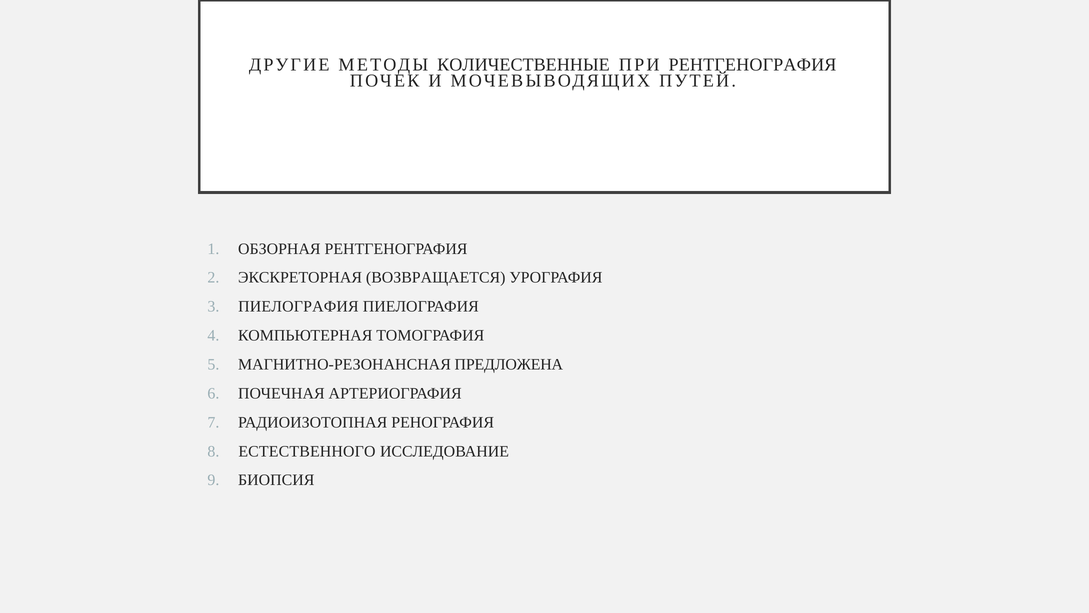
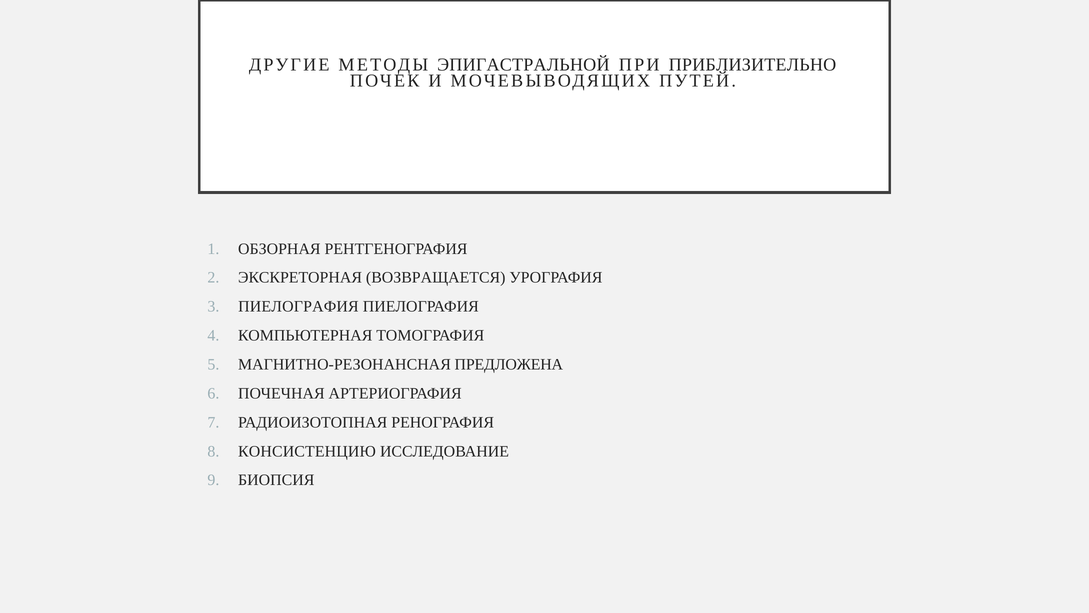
КОЛИЧЕСТВЕННЫЕ: КОЛИЧЕСТВЕННЫЕ -> ЭПИГАСТРАЛЬНОЙ (523, 65)
ПРИ РЕНТГЕНОГРАФИЯ: РЕНТГЕНОГРАФИЯ -> ПРИБЛИЗИТЕЛЬНО (752, 65)
ЕСТЕСТВЕННОГО: ЕСТЕСТВЕННОГО -> КОНСИСТЕНЦИЮ (307, 451)
